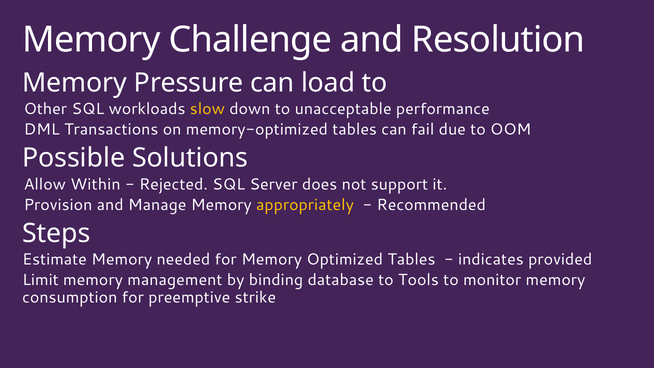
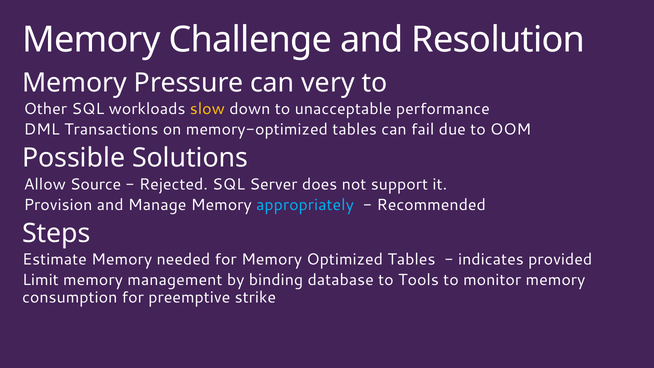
load: load -> very (328, 83)
Within: Within -> Source (96, 184)
appropriately colour: yellow -> light blue (305, 205)
